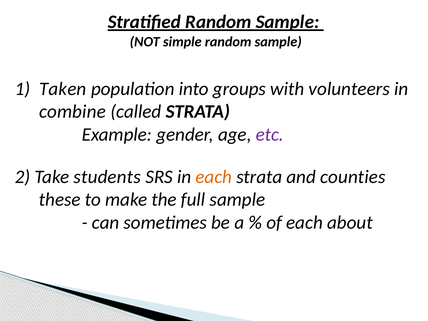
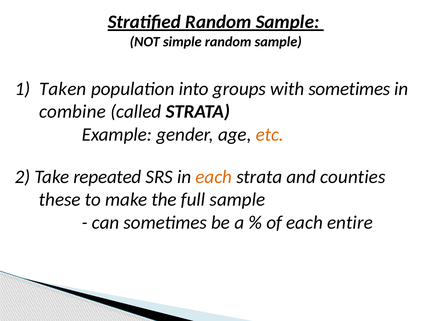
with volunteers: volunteers -> sometimes (349, 89)
etc colour: purple -> orange (270, 134)
students: students -> repeated (107, 177)
about: about -> entire (350, 222)
